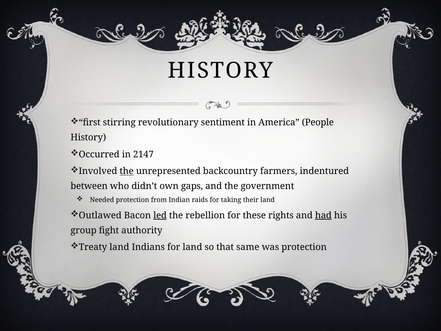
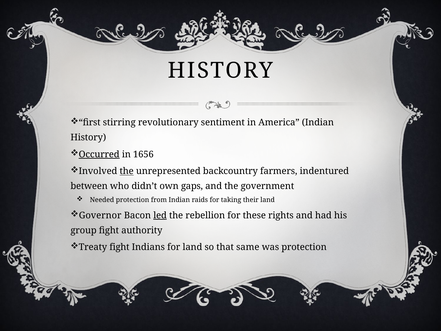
America People: People -> Indian (318, 122)
Occurred underline: none -> present (99, 154)
2147: 2147 -> 1656 (143, 154)
Outlawed: Outlawed -> Governor (100, 215)
had underline: present -> none (323, 215)
Treaty land: land -> fight (119, 247)
